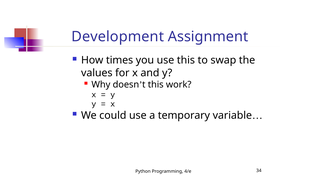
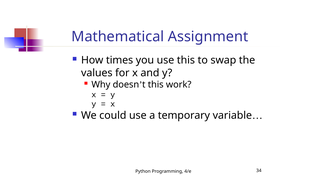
Development: Development -> Mathematical (118, 37)
